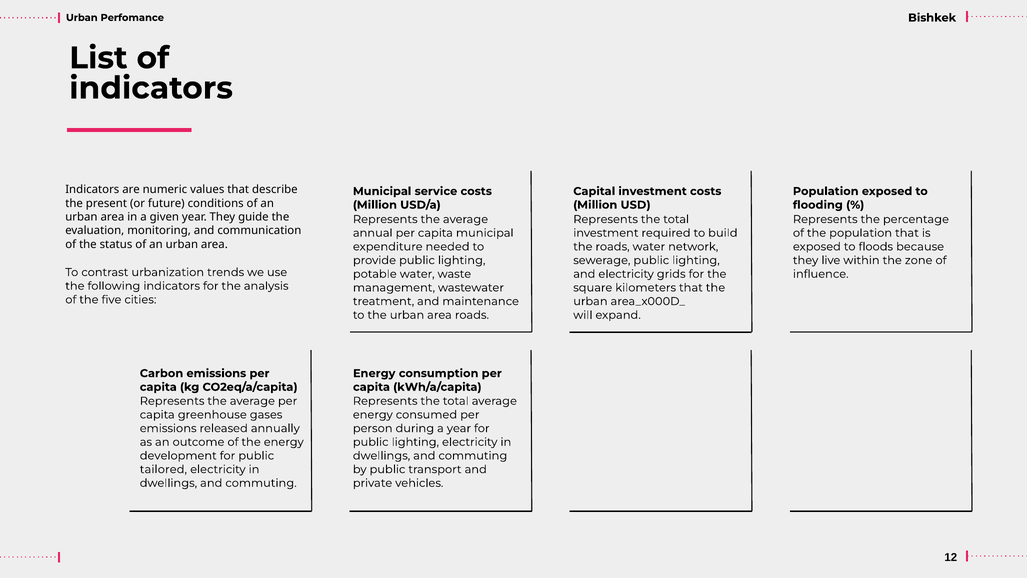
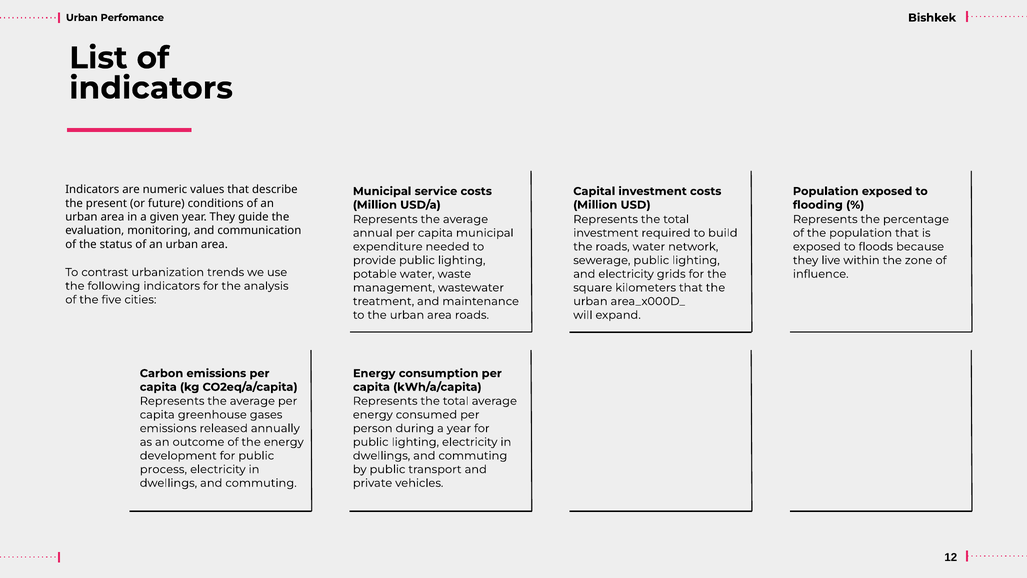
tailored: tailored -> process (163, 469)
